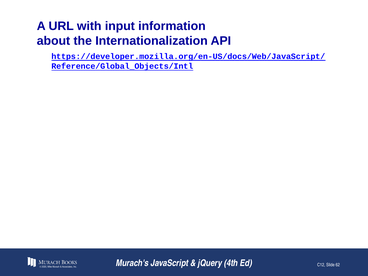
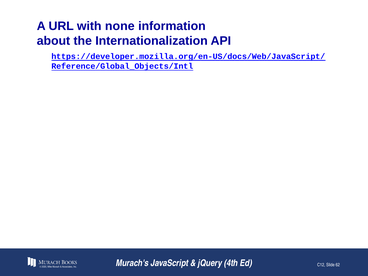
input: input -> none (120, 26)
